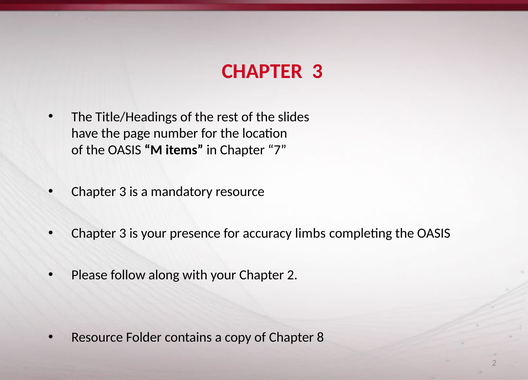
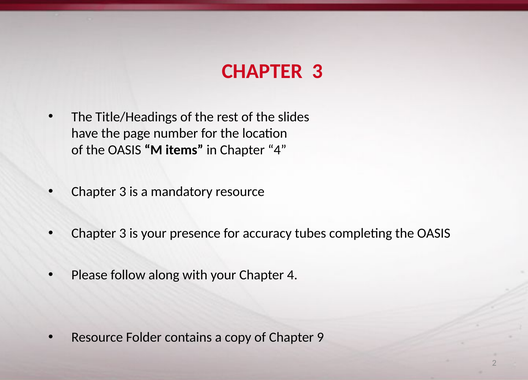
in Chapter 7: 7 -> 4 (277, 150)
limbs: limbs -> tubes (310, 233)
your Chapter 2: 2 -> 4 (292, 275)
8: 8 -> 9 (320, 338)
